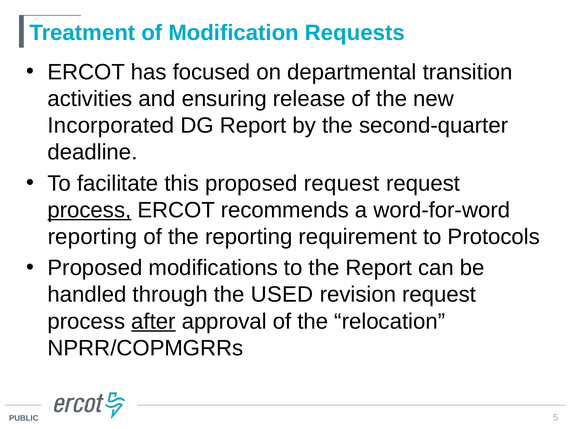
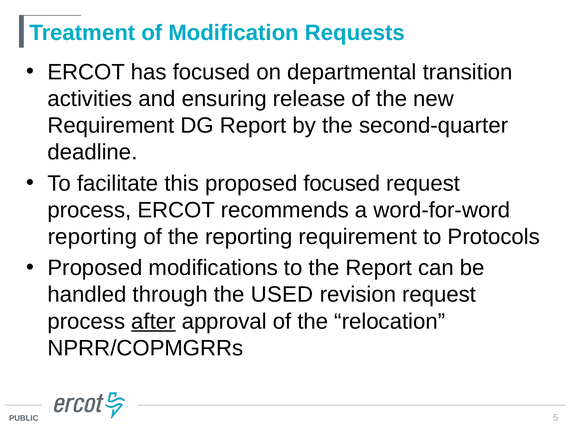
Incorporated: Incorporated -> Requirement (111, 125)
proposed request: request -> focused (342, 183)
process underline: present -> none (89, 210)
